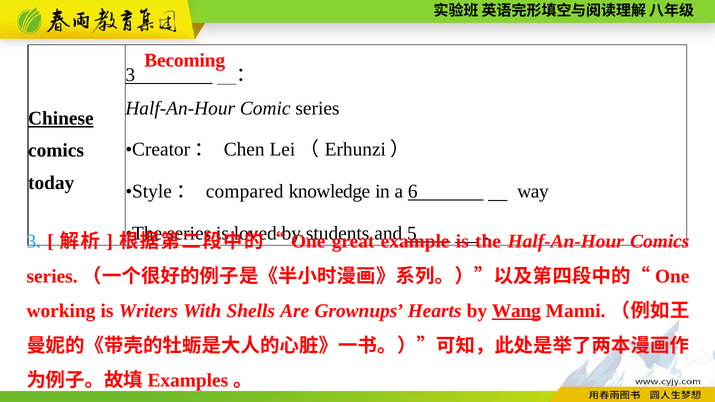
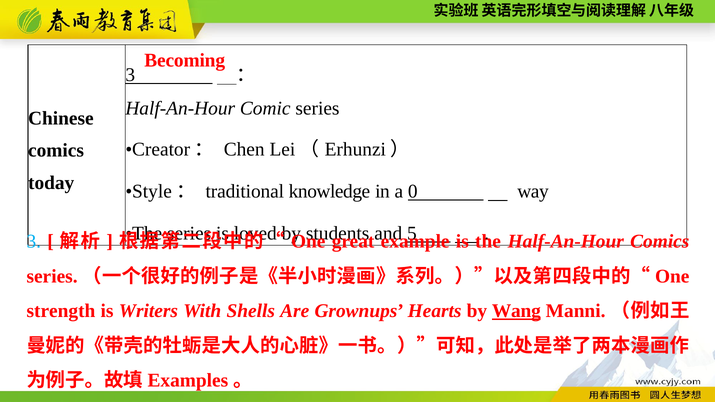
Chinese underline: present -> none (61, 118)
compared: compared -> traditional (245, 191)
6: 6 -> 0 (413, 191)
working: working -> strength (61, 311)
